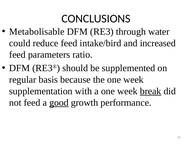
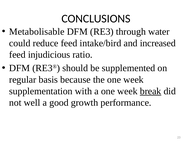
parameters: parameters -> injudicious (49, 55)
not feed: feed -> well (32, 103)
good underline: present -> none (59, 103)
